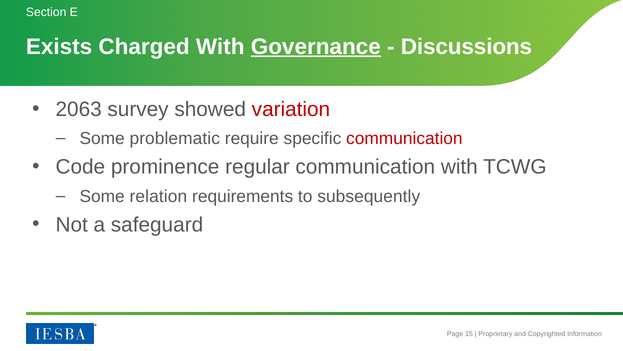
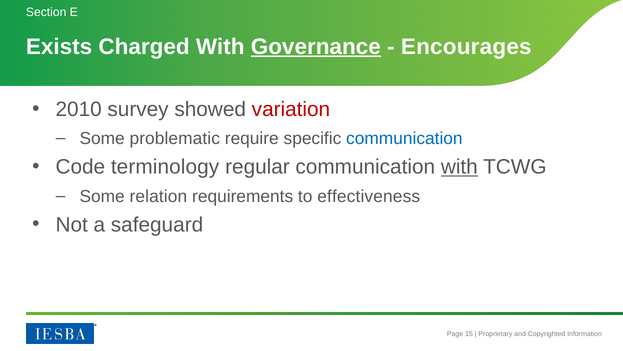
Discussions: Discussions -> Encourages (466, 47)
2063: 2063 -> 2010 (79, 109)
communication colour: red -> blue (404, 139)
prominence: prominence -> terminology (165, 167)
with underline: none -> present (459, 167)
subsequently: subsequently -> effectiveness (369, 196)
